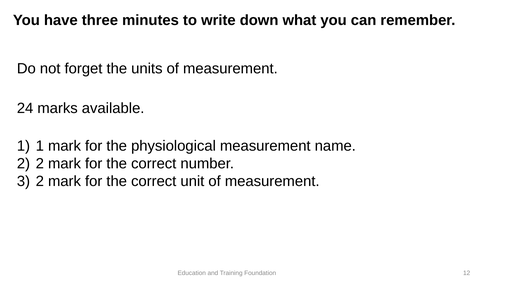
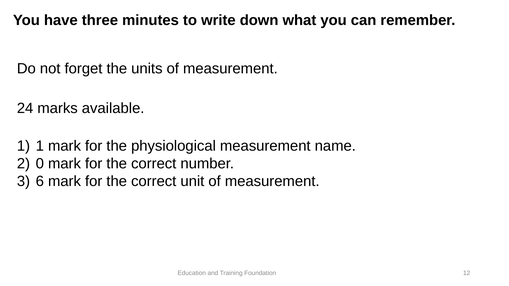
2: 2 -> 0 (40, 164)
2: 2 -> 6 (40, 182)
